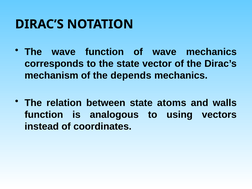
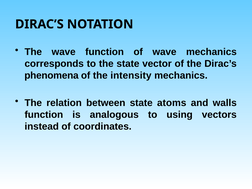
mechanism: mechanism -> phenomena (52, 75)
depends: depends -> intensity (131, 75)
